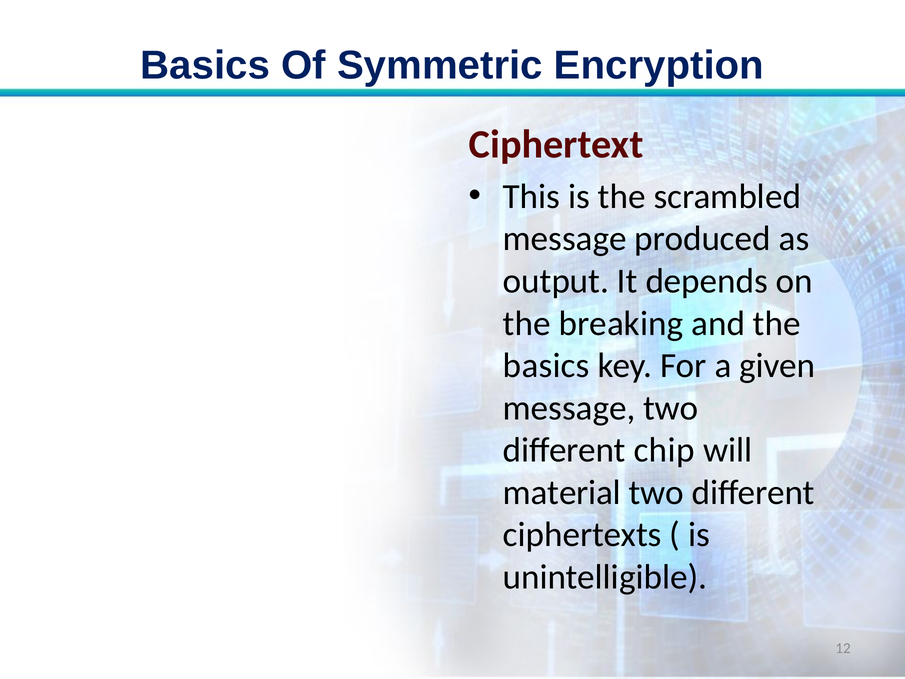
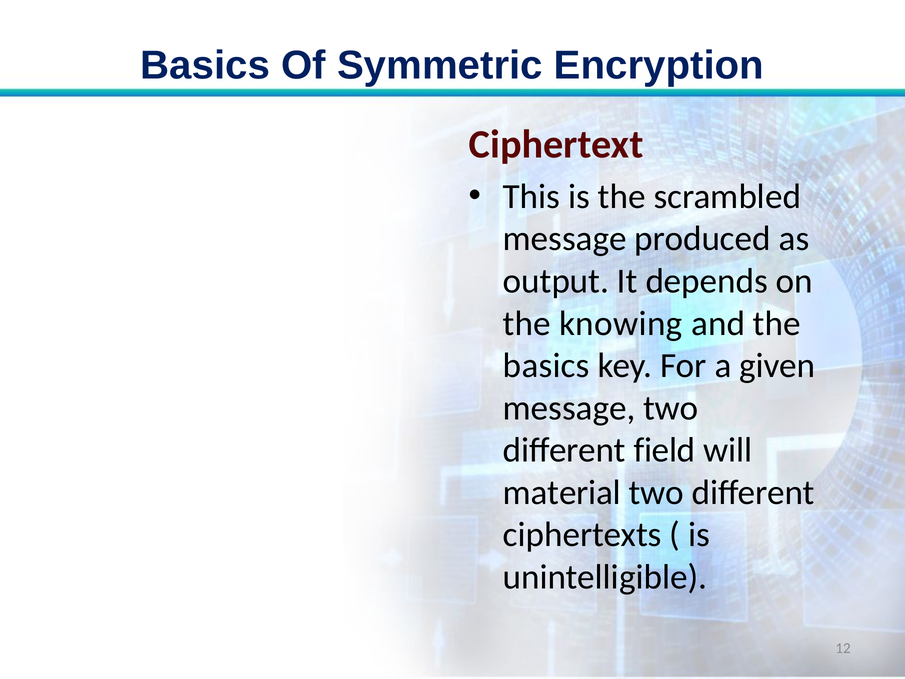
breaking: breaking -> knowing (621, 323)
chip: chip -> field (665, 450)
